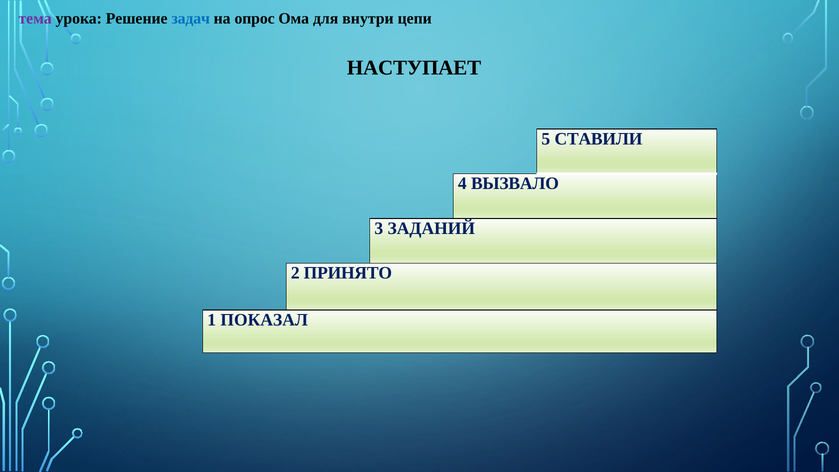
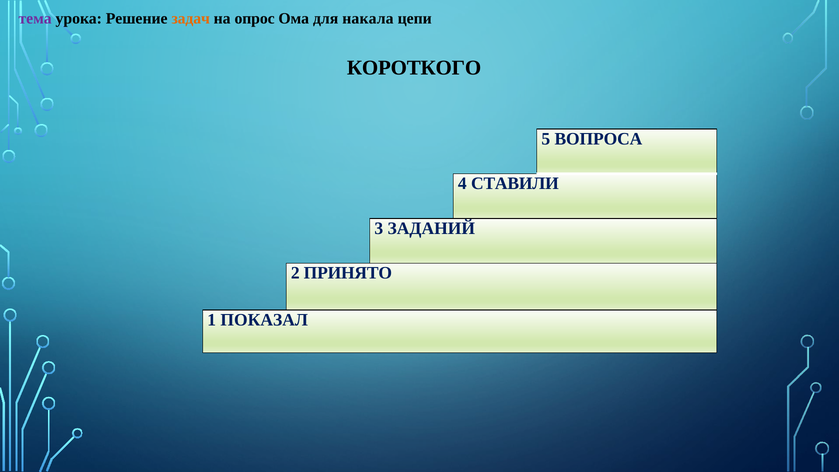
задач colour: blue -> orange (191, 19)
внутри: внутри -> накала (368, 19)
НАСТУПАЕТ: НАСТУПАЕТ -> КОРОТКОГО (414, 68)
СТАВИЛИ: СТАВИЛИ -> ВОПРОСА (598, 139)
ВЫЗВАЛО: ВЫЗВАЛО -> СТАВИЛИ (515, 184)
